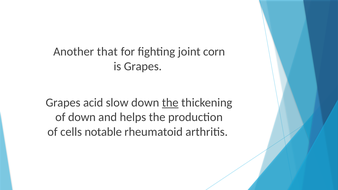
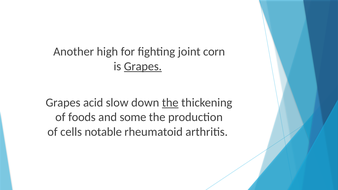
that: that -> high (107, 52)
Grapes underline: none -> present (143, 66)
of down: down -> foods (82, 117)
helps: helps -> some (133, 117)
